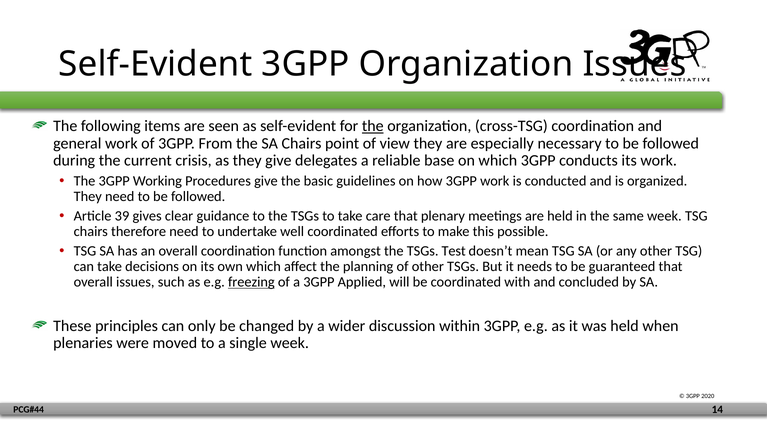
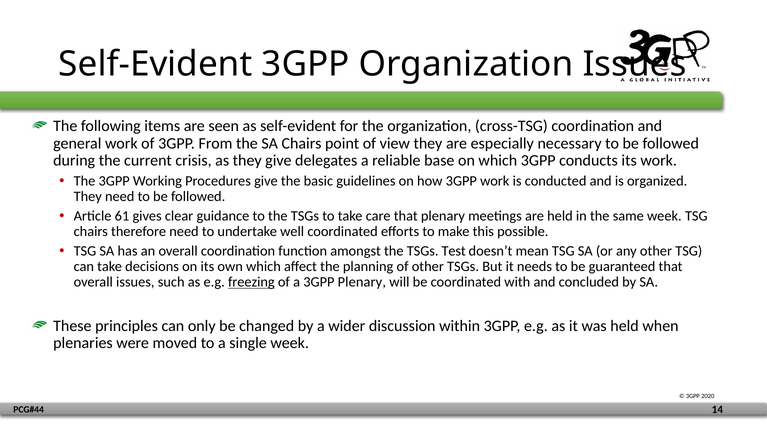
the underline: present -> none (373, 126)
39: 39 -> 61 (122, 216)
3GPP Applied: Applied -> Plenary (362, 282)
